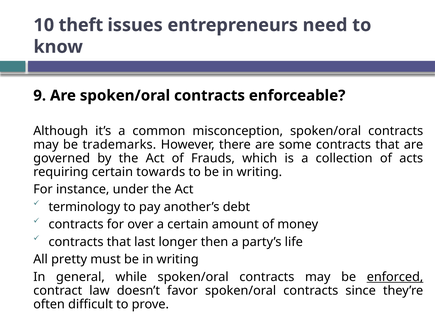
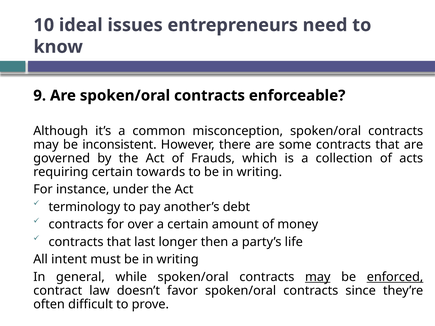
theft: theft -> ideal (81, 25)
trademarks: trademarks -> inconsistent (119, 145)
pretty: pretty -> intent (69, 260)
may underline: none -> present (318, 277)
